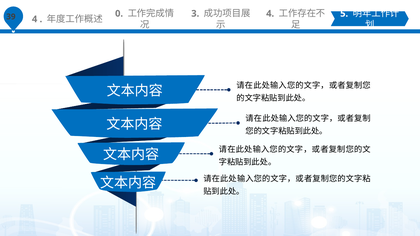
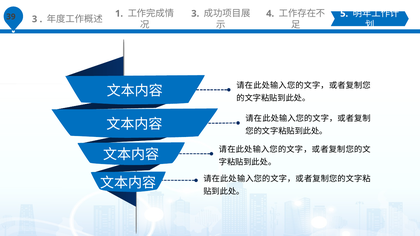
4: 4 -> 3 (35, 19)
0: 0 -> 1 (119, 14)
